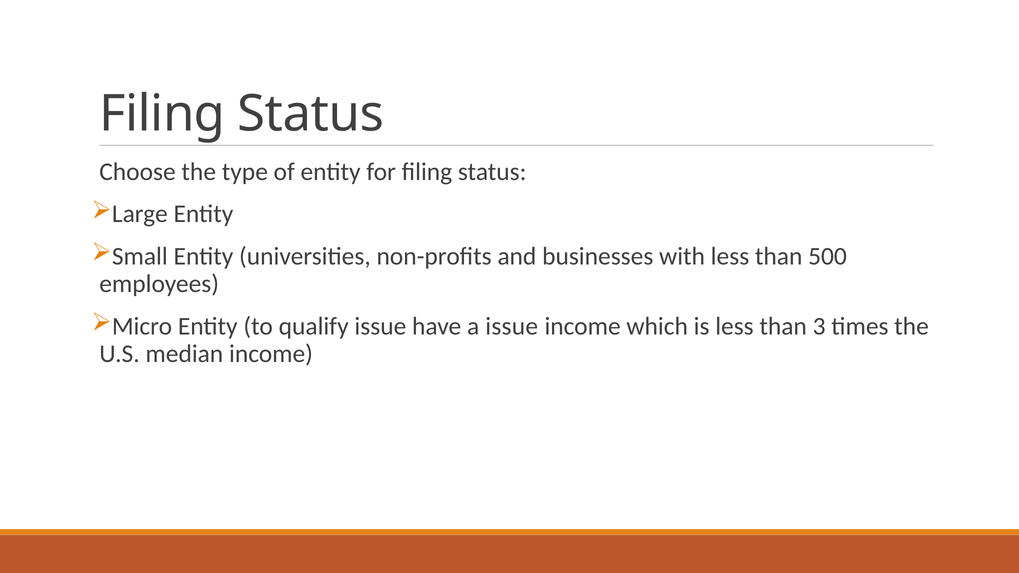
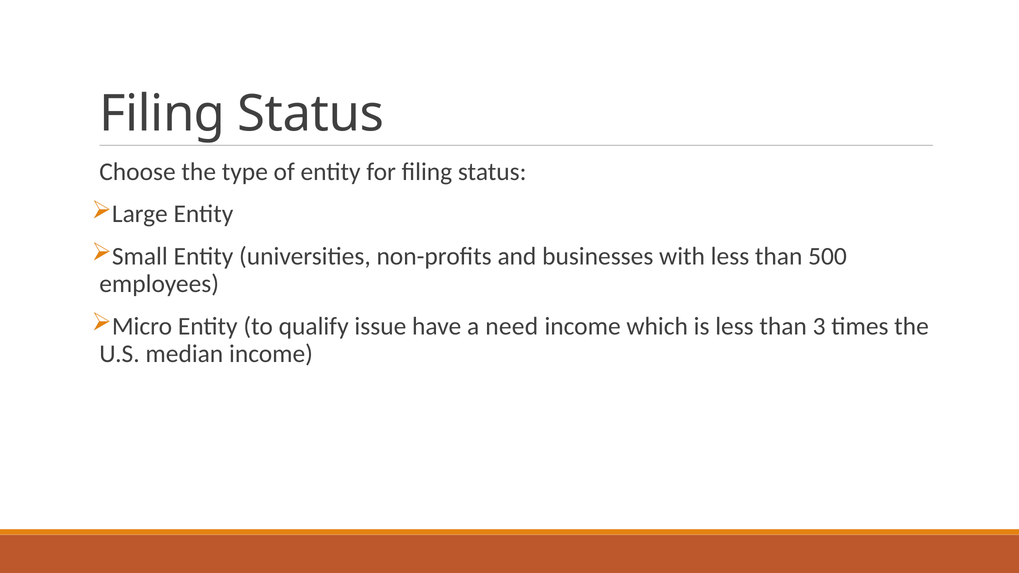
a issue: issue -> need (512, 326)
